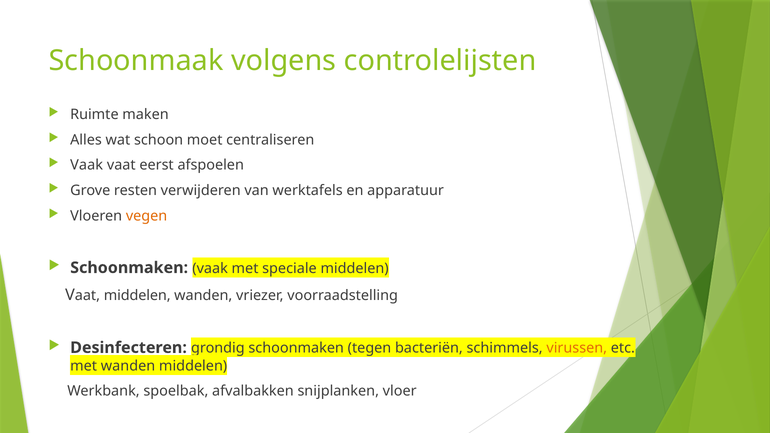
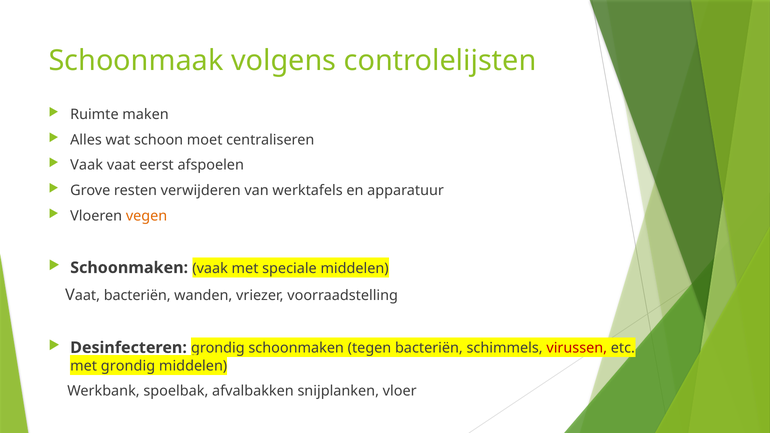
Vaat middelen: middelen -> bacteriën (137, 296)
virussen colour: orange -> red (577, 348)
met wanden: wanden -> grondig (128, 366)
